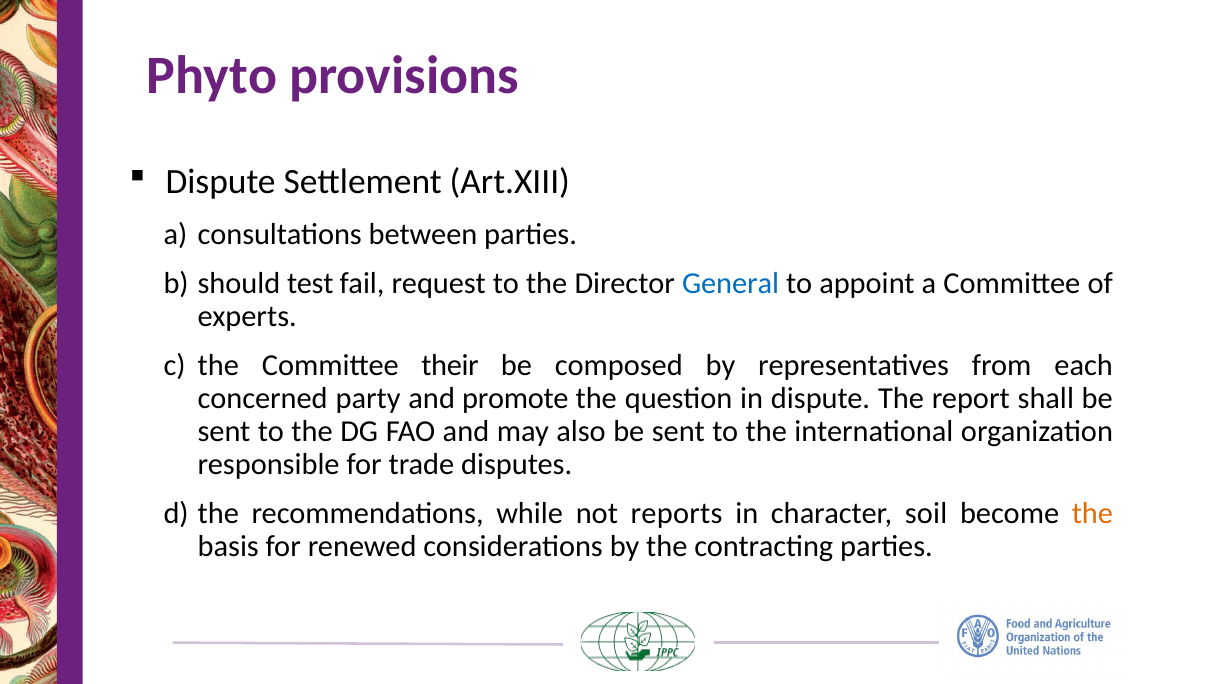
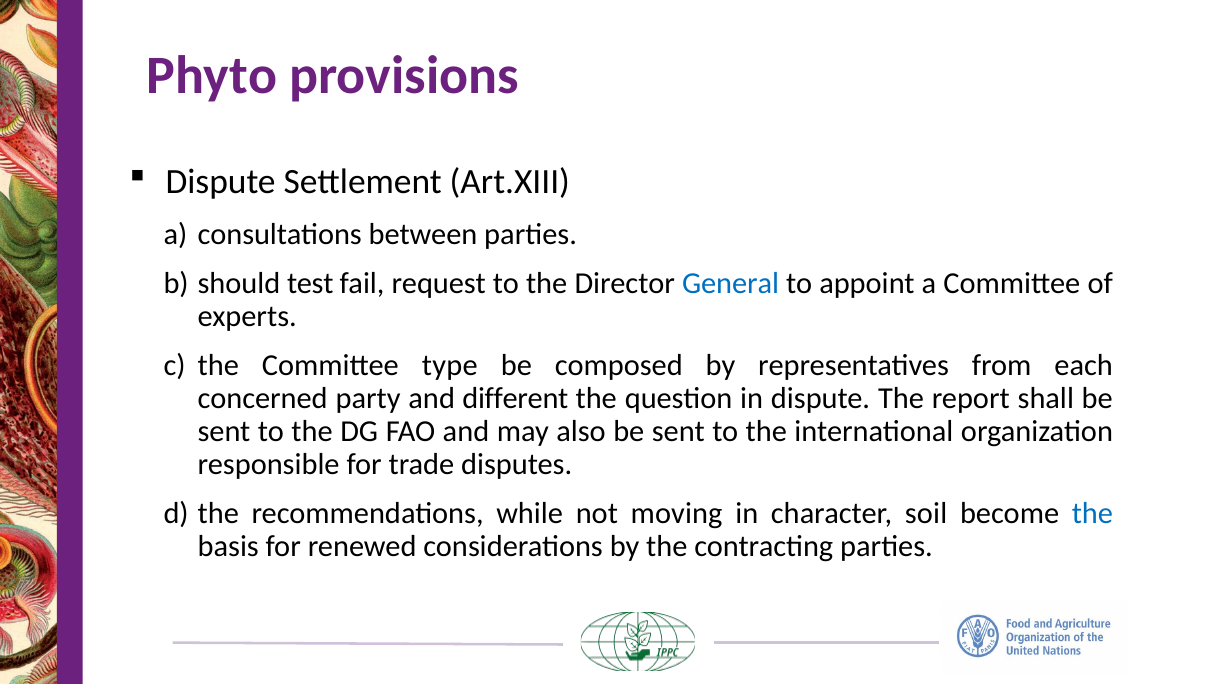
their: their -> type (450, 366)
promote: promote -> different (515, 398)
reports: reports -> moving (677, 513)
the colour: orange -> blue (1092, 513)
